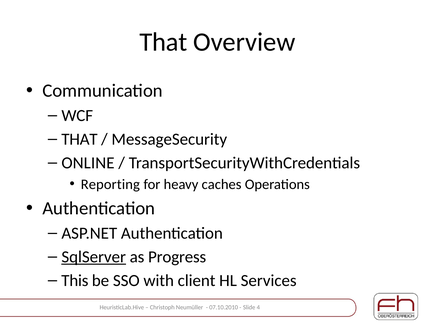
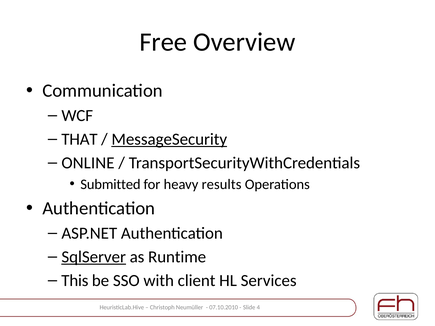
That: That -> Free (163, 42)
MessageSecurity underline: none -> present (169, 139)
Reporting: Reporting -> Submitted (110, 185)
caches: caches -> results (222, 185)
Progress: Progress -> Runtime (177, 257)
